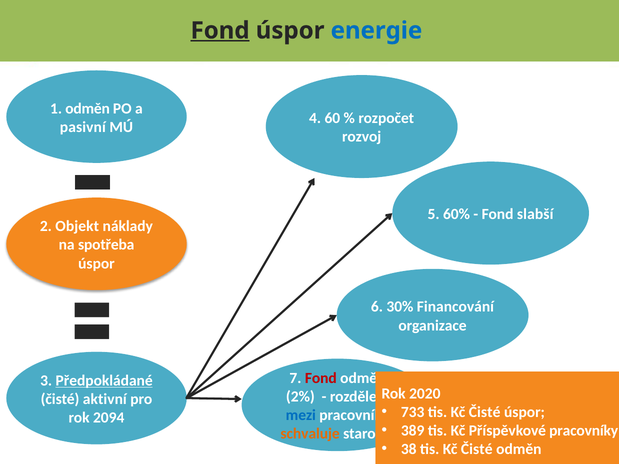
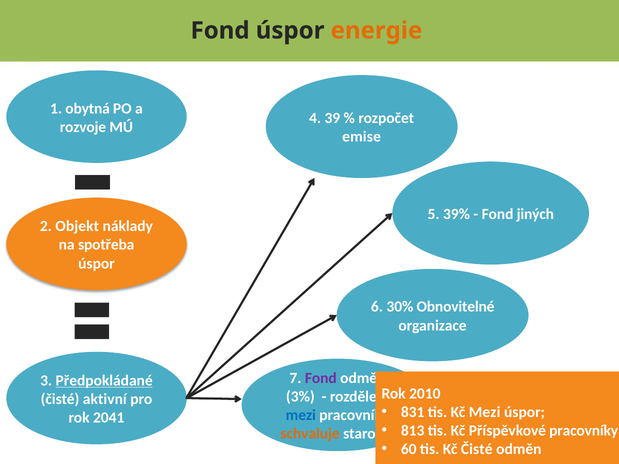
Fond underline: present -> none (220, 31)
energie colour: blue -> orange (376, 31)
1 odměn: odměn -> obytná (88, 108)
60: 60 -> 39 (332, 118)
pasivní: pasivní -> rozvoje (83, 127)
rozvoj: rozvoj -> emise (362, 137)
60%: 60% -> 39% (457, 214)
slabší: slabší -> jiných (535, 214)
Financování: Financování -> Obnovitelné (456, 307)
Fond colour: red -> purple (321, 378)
2020: 2020 -> 2010 (425, 394)
2%: 2% -> 3% (300, 397)
733: 733 -> 831 (413, 412)
Čisté: Čisté -> Mezi (485, 412)
2094: 2094 -> 2041 (109, 418)
389: 389 -> 813 (413, 431)
38: 38 -> 60 (409, 449)
